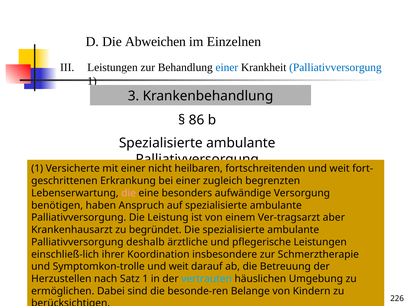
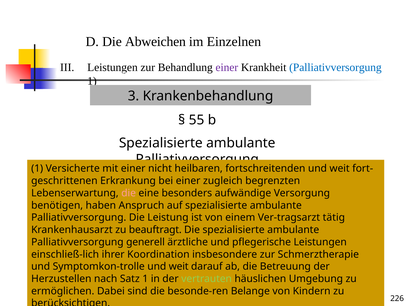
einer colour: blue -> purple (227, 67)
86: 86 -> 55 (196, 120)
aber: aber -> tätig (334, 218)
begründet: begründet -> beauftragt (155, 230)
deshalb: deshalb -> generell (146, 242)
vertrauten colour: light blue -> light green (207, 279)
